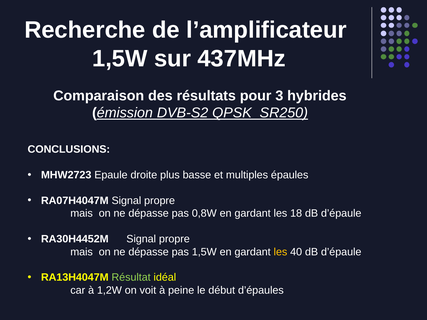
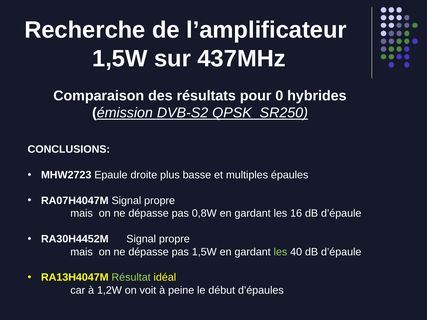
3: 3 -> 0 (279, 96)
18: 18 -> 16 (296, 214)
les colour: yellow -> light green (280, 252)
